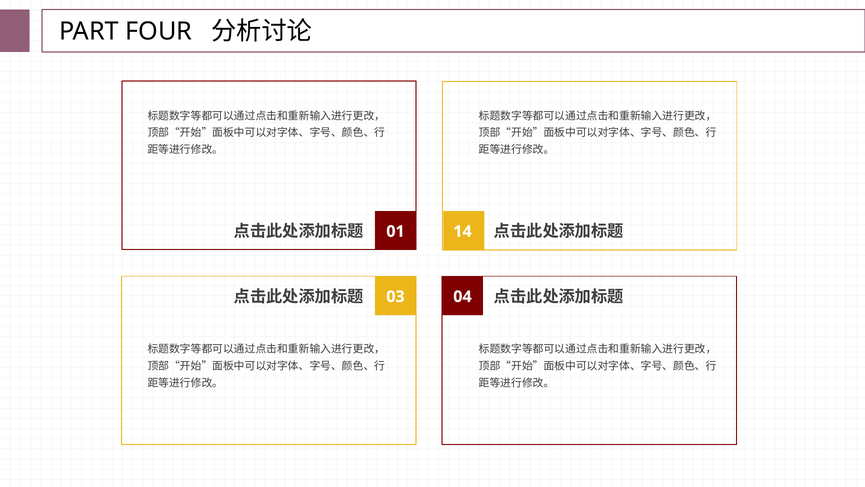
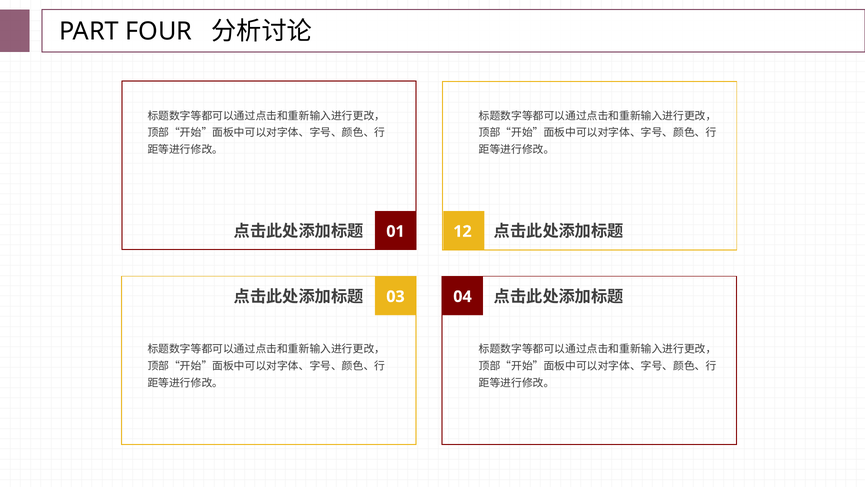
14: 14 -> 12 (462, 231)
